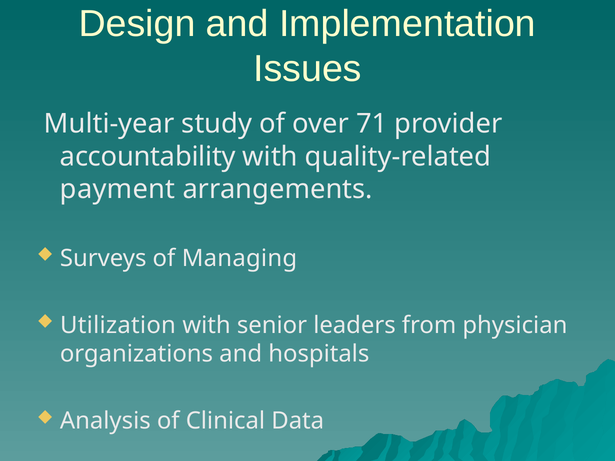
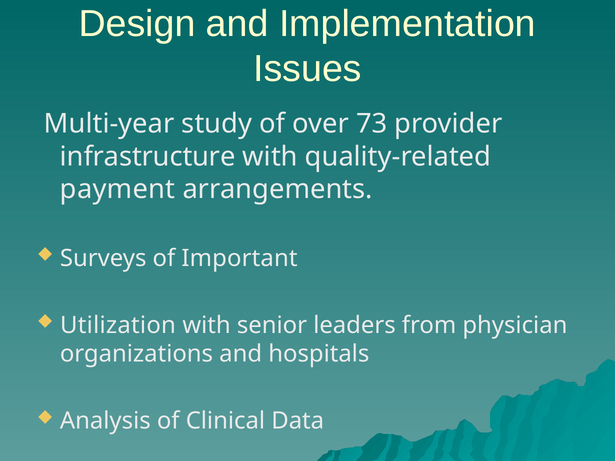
71: 71 -> 73 (372, 124)
accountability: accountability -> infrastructure (148, 157)
Managing: Managing -> Important (239, 258)
